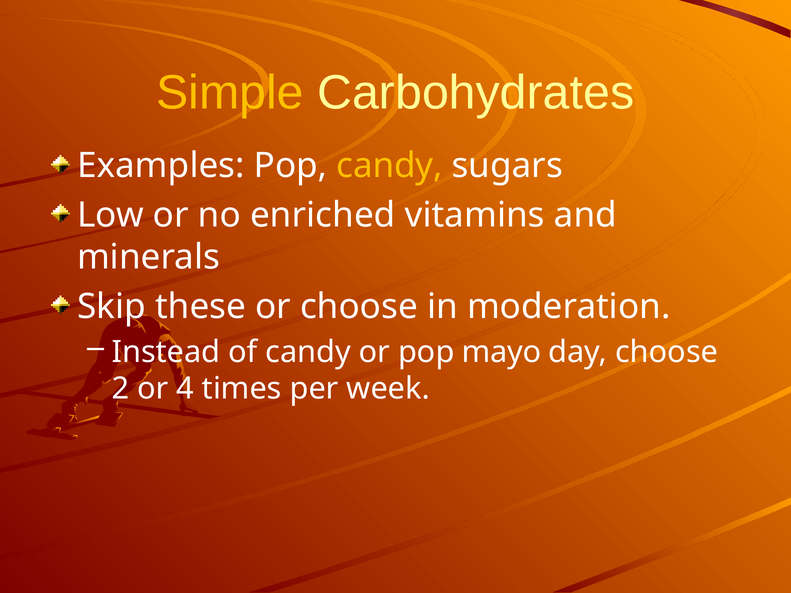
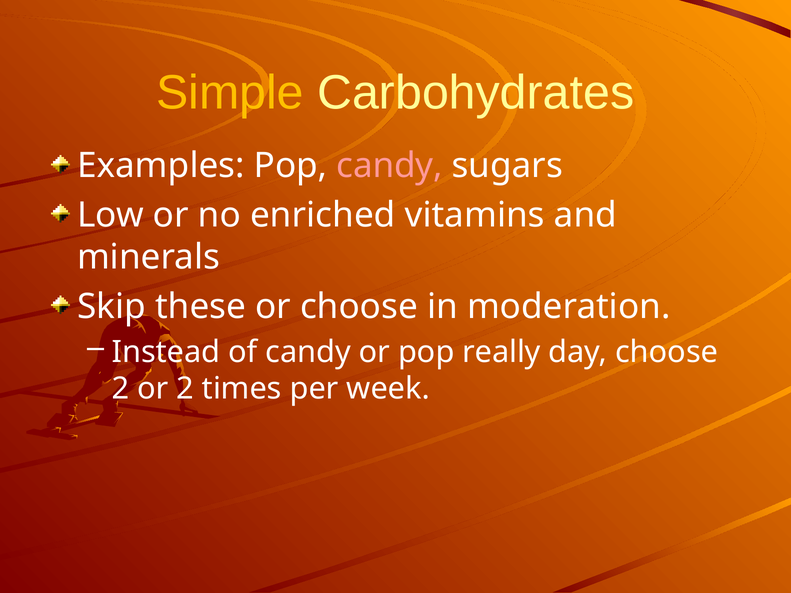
candy colour: yellow -> pink (390, 166)
mayo: mayo -> really (501, 352)
or 4: 4 -> 2 (185, 389)
